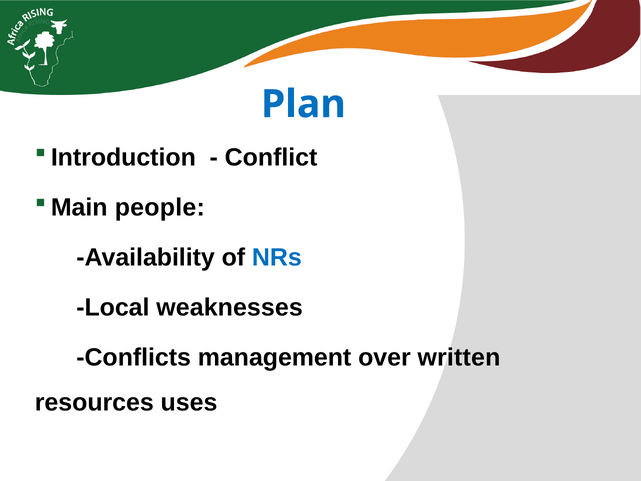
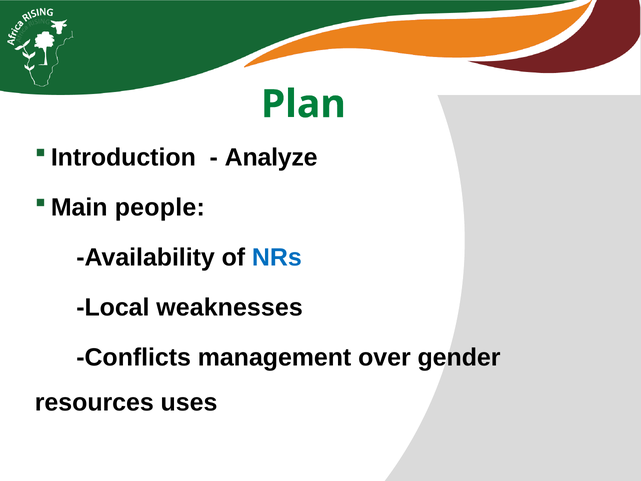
Plan colour: blue -> green (303, 104)
Conflict: Conflict -> Analyze (271, 158)
written: written -> gender (459, 357)
